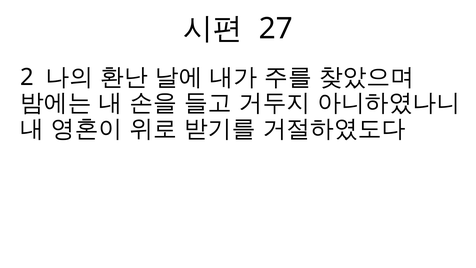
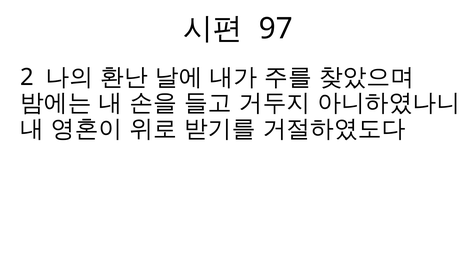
27: 27 -> 97 (276, 29)
